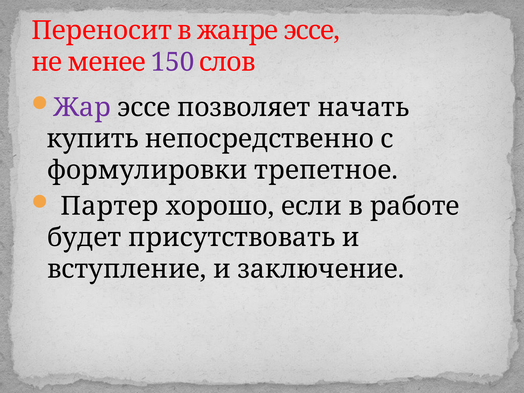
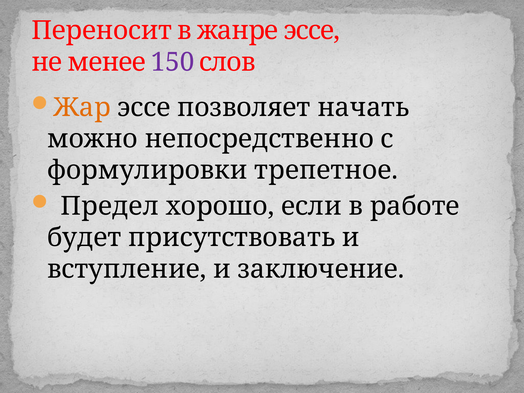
Жар colour: purple -> orange (82, 107)
купить: купить -> можно (92, 139)
Партер: Партер -> Предел (110, 206)
